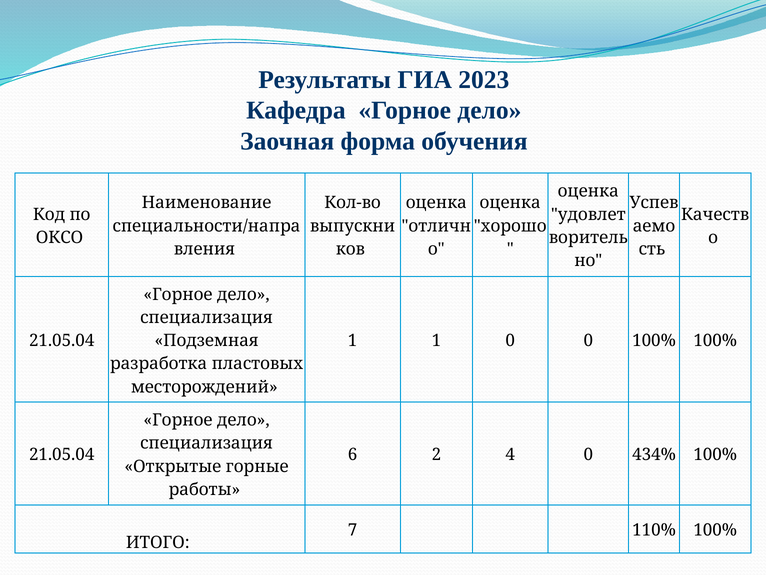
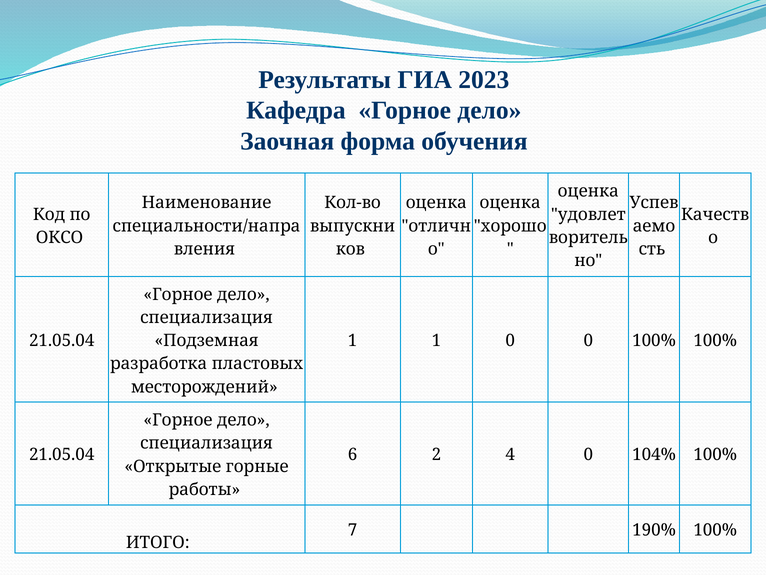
434%: 434% -> 104% (654, 454)
110%: 110% -> 190% (654, 530)
